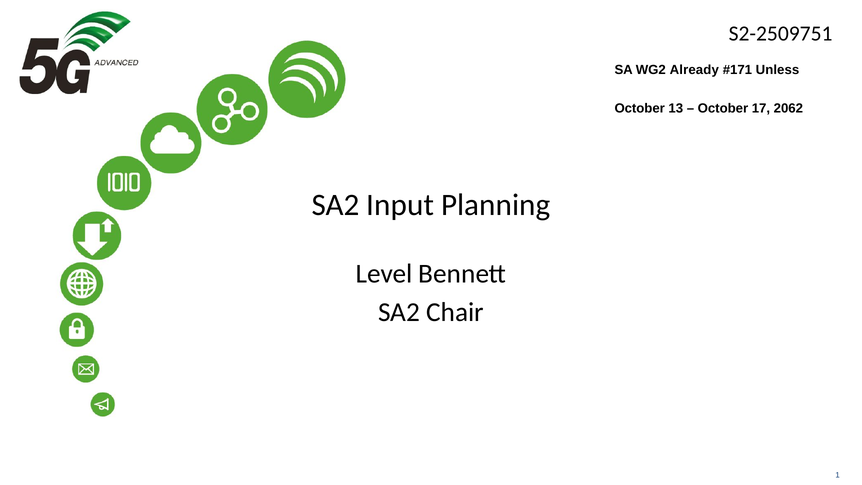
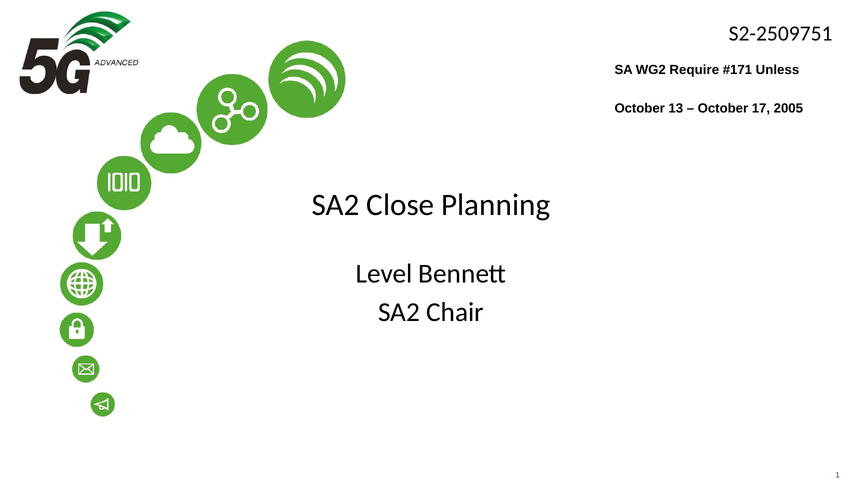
Already: Already -> Require (694, 70)
2062: 2062 -> 2005 (788, 108)
Input: Input -> Close (400, 205)
